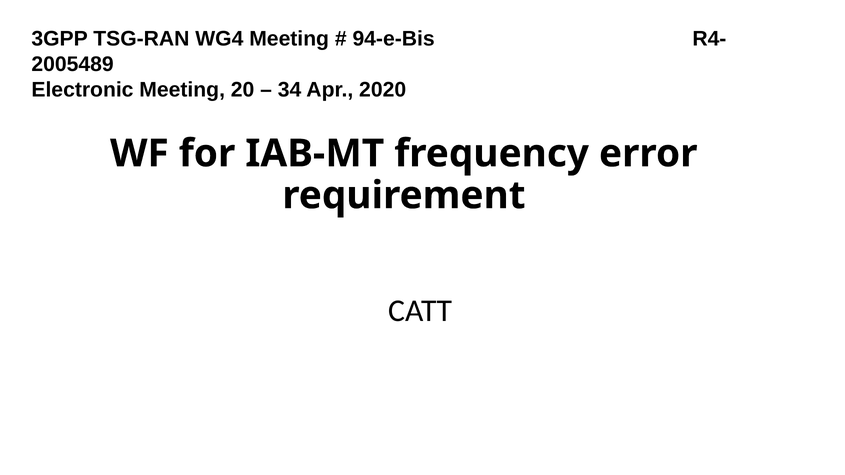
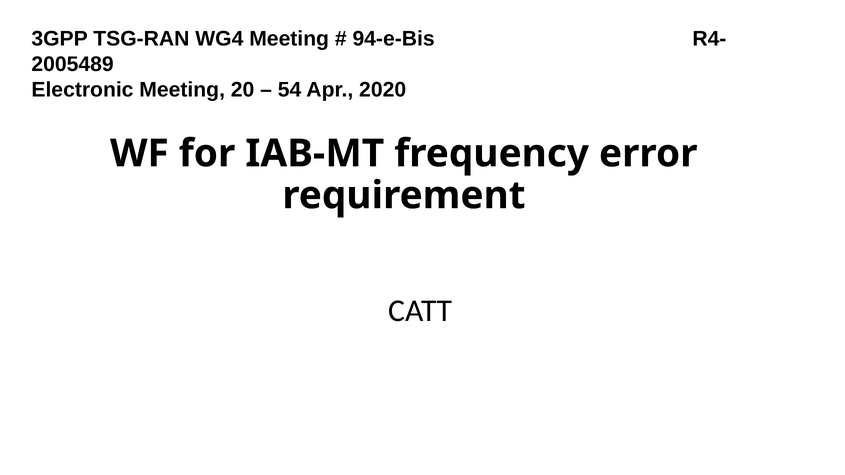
34: 34 -> 54 (290, 90)
